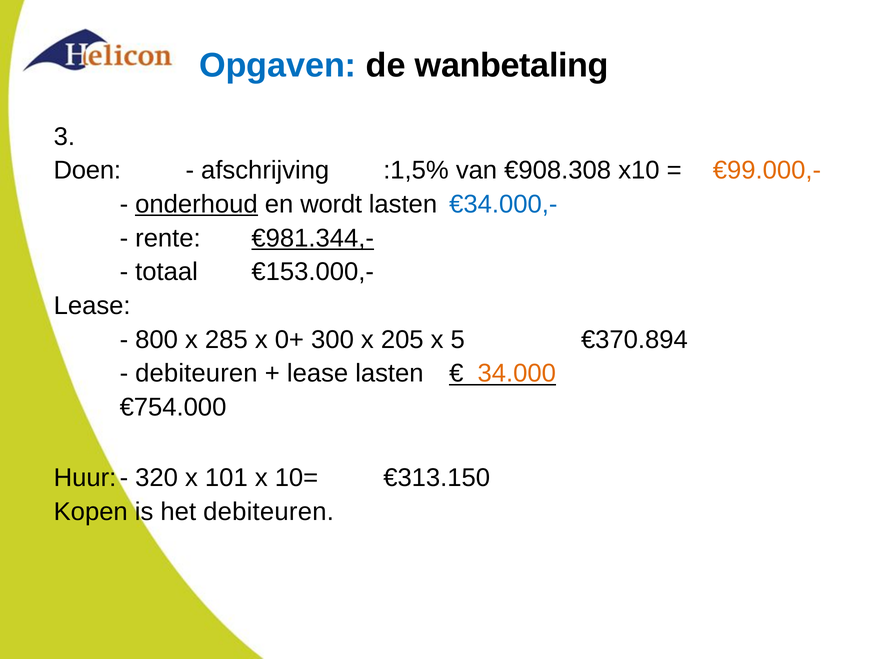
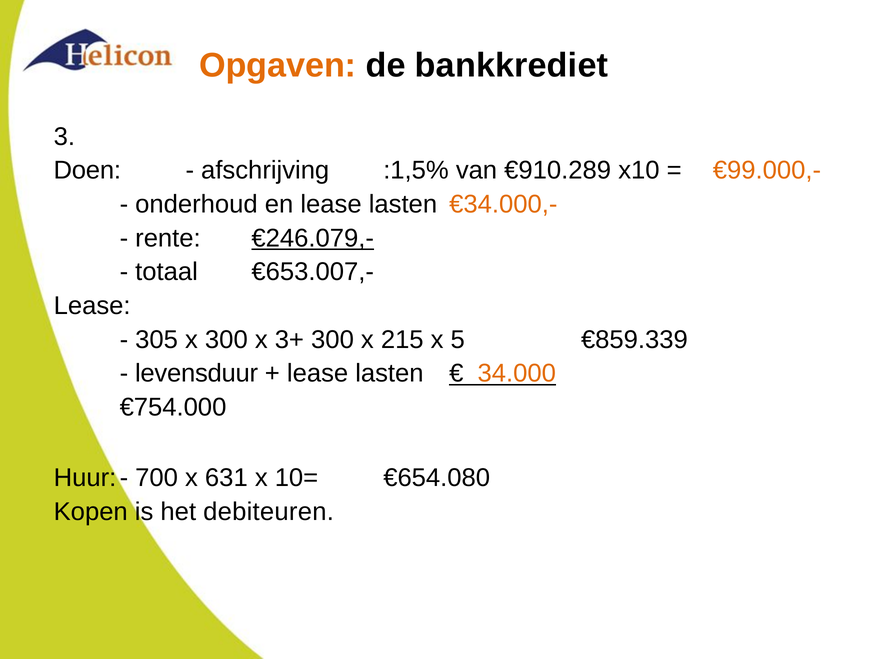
Opgaven colour: blue -> orange (278, 65)
wanbetaling: wanbetaling -> bankkrediet (512, 65)
€908.308: €908.308 -> €910.289 (558, 170)
onderhoud underline: present -> none (196, 204)
en wordt: wordt -> lease (331, 204)
€34.000,- colour: blue -> orange (503, 204)
€981.344,-: €981.344,- -> €246.079,- (313, 238)
€153.000,-: €153.000,- -> €653.007,- (313, 272)
800: 800 -> 305 (157, 340)
x 285: 285 -> 300 (226, 340)
0+: 0+ -> 3+ (289, 340)
205: 205 -> 215 (402, 340)
€370.894: €370.894 -> €859.339 (634, 340)
debiteuren: debiteuren -> levensduur (197, 374)
320: 320 -> 700 (157, 478)
101: 101 -> 631 (226, 478)
€313.150: €313.150 -> €654.080 (437, 478)
